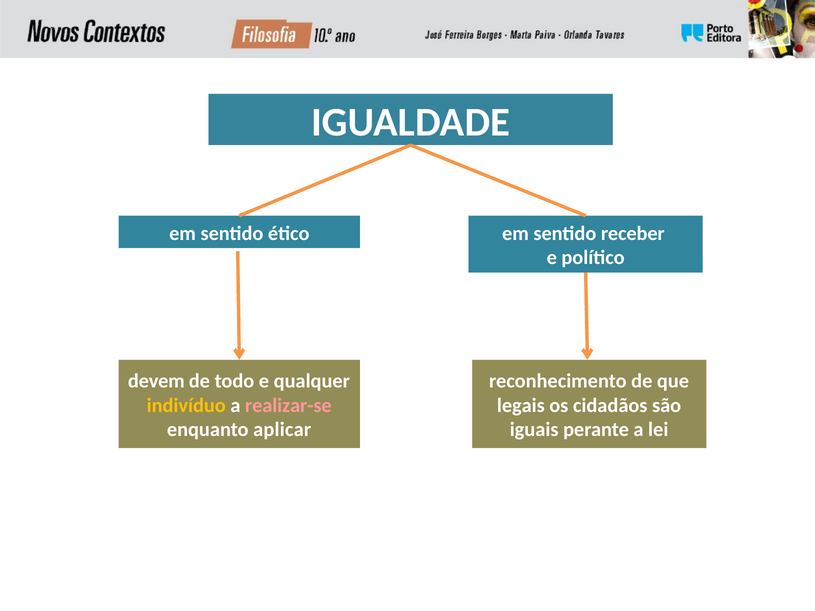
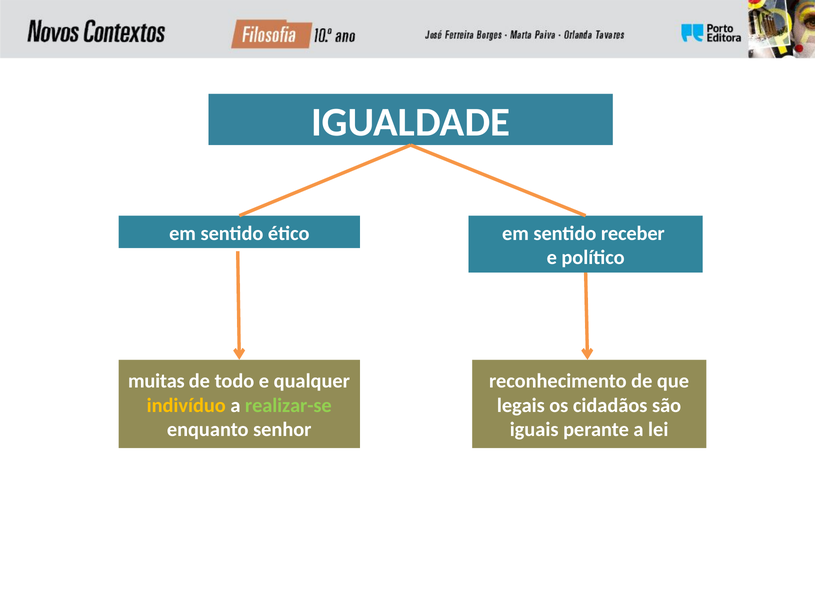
devem: devem -> muitas (156, 381)
realizar-se colour: pink -> light green (288, 405)
aplicar: aplicar -> senhor (282, 430)
